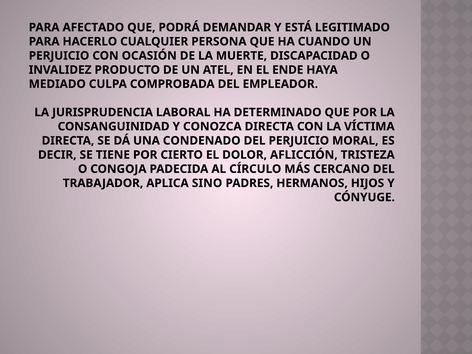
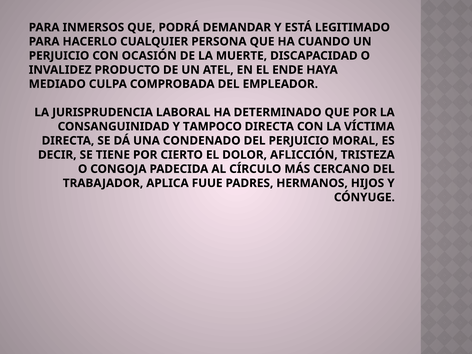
AFECTADO: AFECTADO -> INMERSOS (93, 27)
CONOZCA: CONOZCA -> TAMPOCO (212, 127)
SINO: SINO -> FUUE (207, 183)
